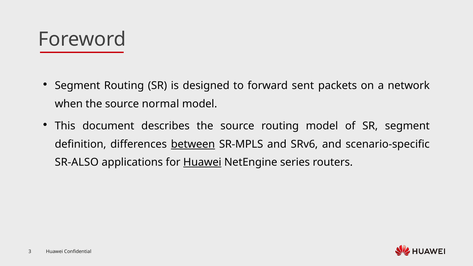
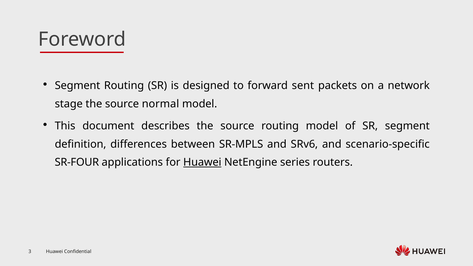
when: when -> stage (69, 104)
between underline: present -> none (193, 144)
SR-ALSO: SR-ALSO -> SR-FOUR (77, 162)
